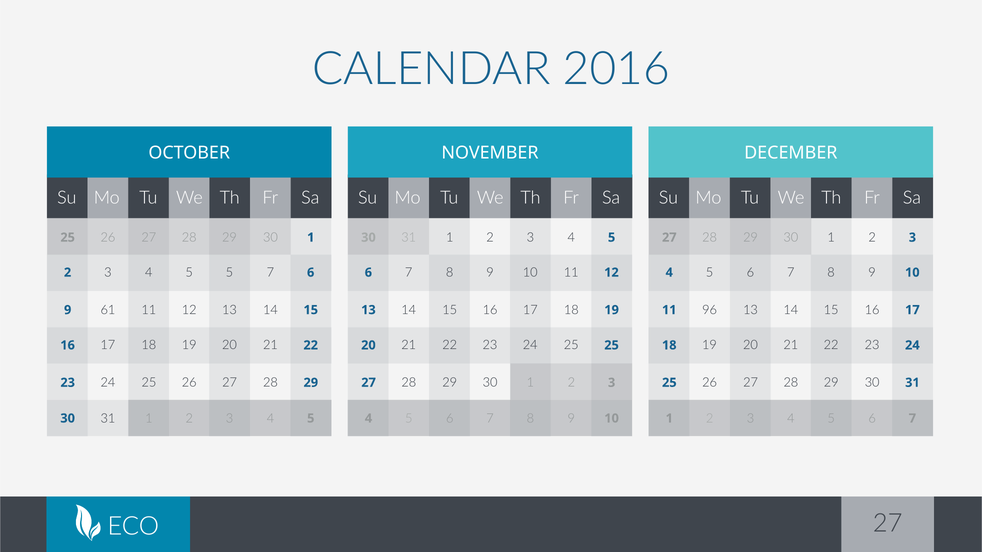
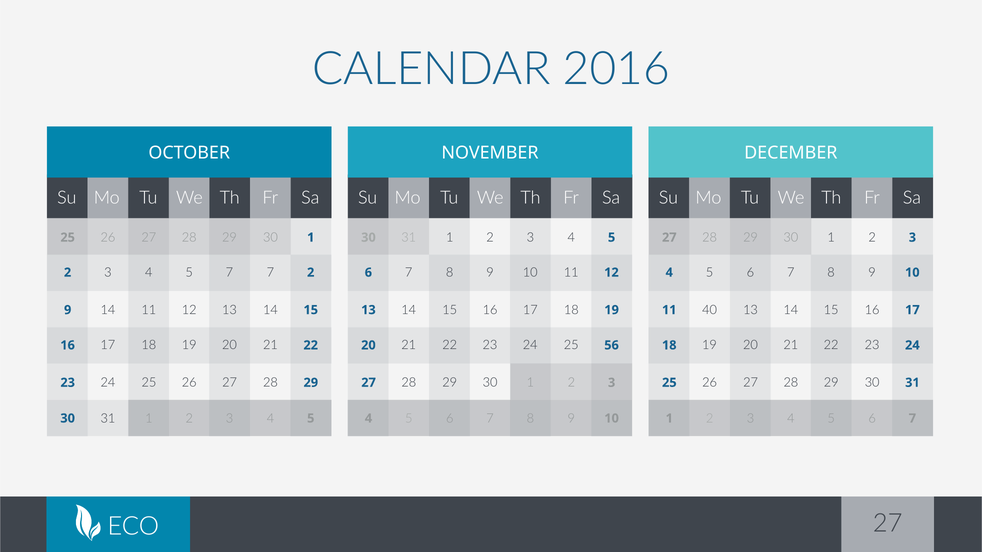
5 5: 5 -> 7 (229, 273)
7 6: 6 -> 2 (311, 273)
9 61: 61 -> 14 (108, 310)
96: 96 -> 40 (710, 310)
25 25: 25 -> 56 (612, 345)
